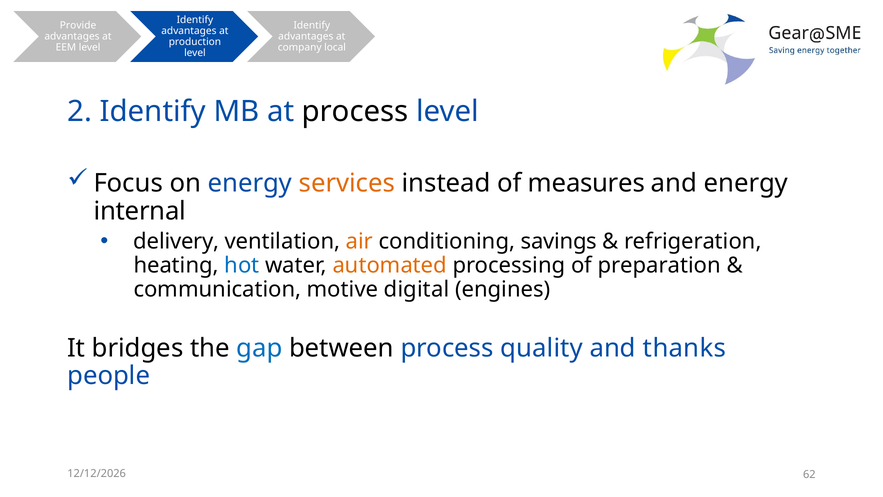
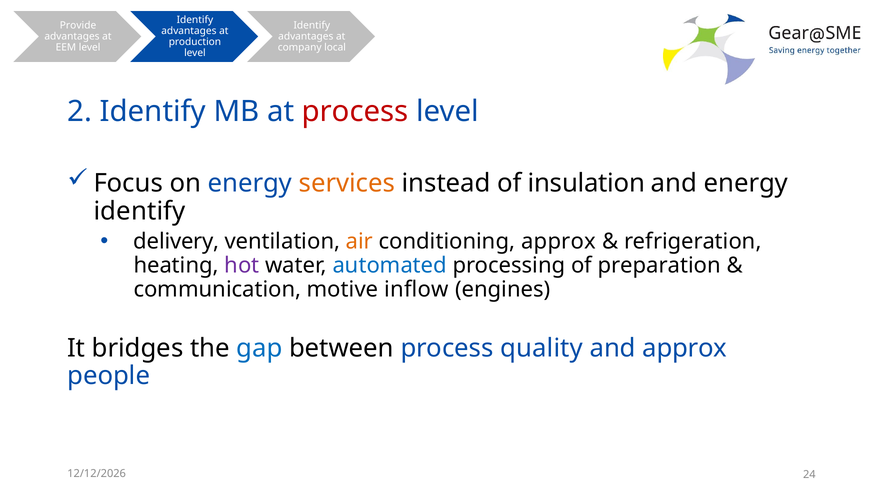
process colour: black -> red (355, 111)
measures: measures -> insulation (586, 183)
internal: internal -> identify (140, 211)
conditioning savings: savings -> approx (559, 241)
hot colour: blue -> purple (242, 265)
automated colour: orange -> blue (390, 265)
digital: digital -> inflow (417, 289)
and thanks: thanks -> approx (685, 348)
62: 62 -> 24 (809, 474)
